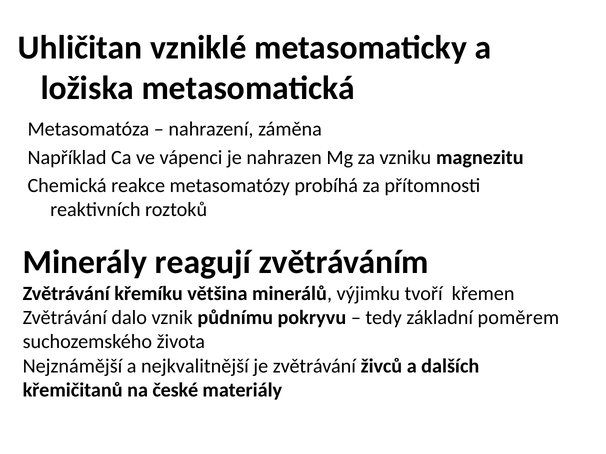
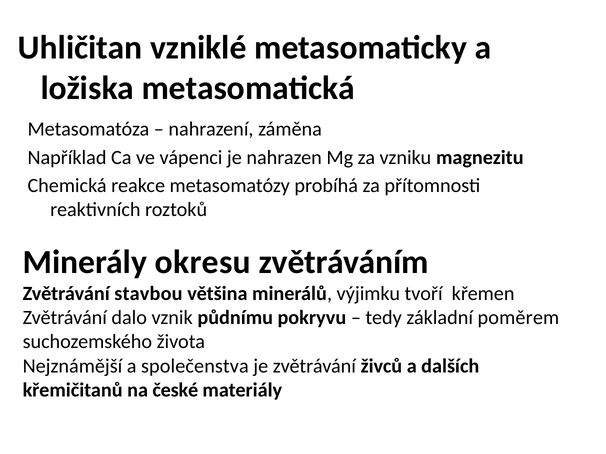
reagují: reagují -> okresu (203, 262)
křemíku: křemíku -> stavbou (148, 294)
nejkvalitnější: nejkvalitnější -> společenstva (195, 366)
